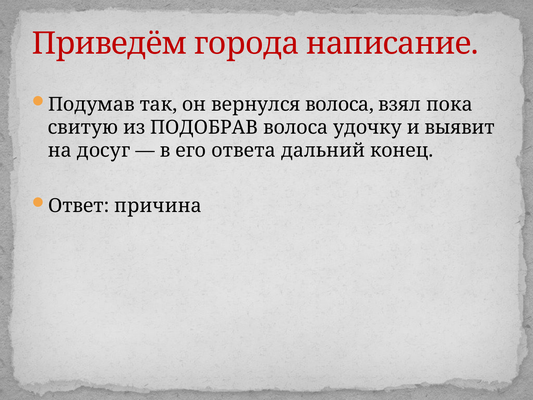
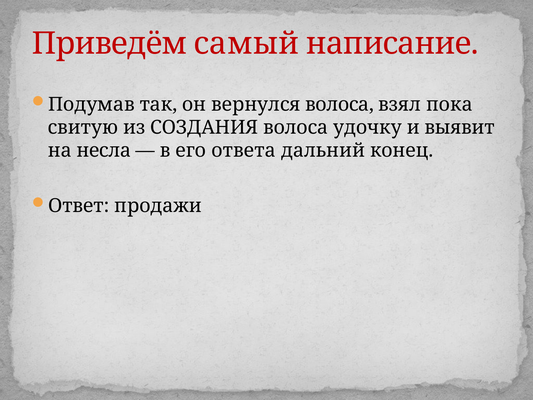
города: города -> самый (247, 43)
ПОДОБРАВ: ПОДОБРАВ -> СОЗДАНИЯ (204, 127)
досуг: досуг -> несла (104, 151)
причина: причина -> продажи (158, 206)
